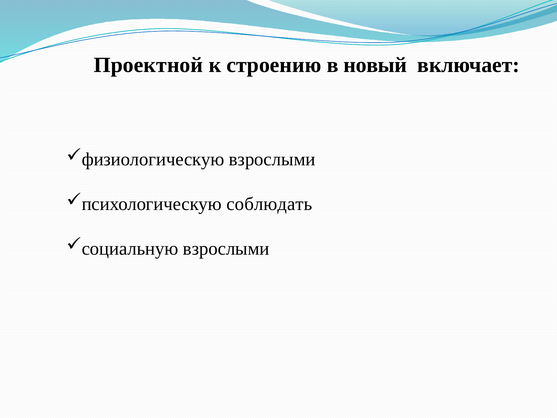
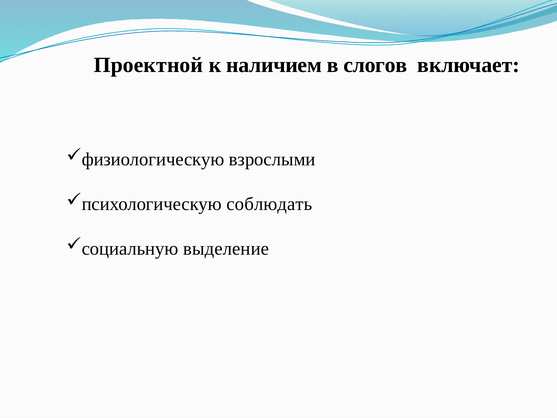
строению: строению -> наличием (274, 65)
новый: новый -> слогов (375, 65)
взрослыми: взрослыми -> выделение (226, 248)
